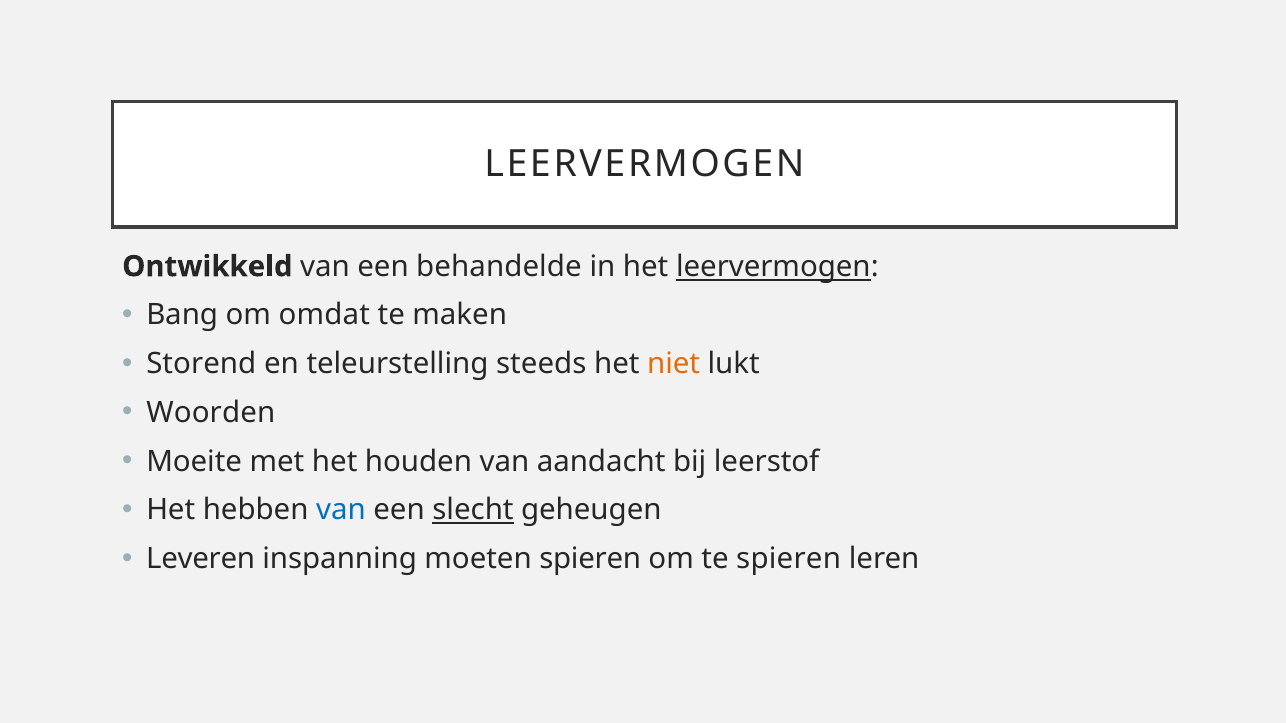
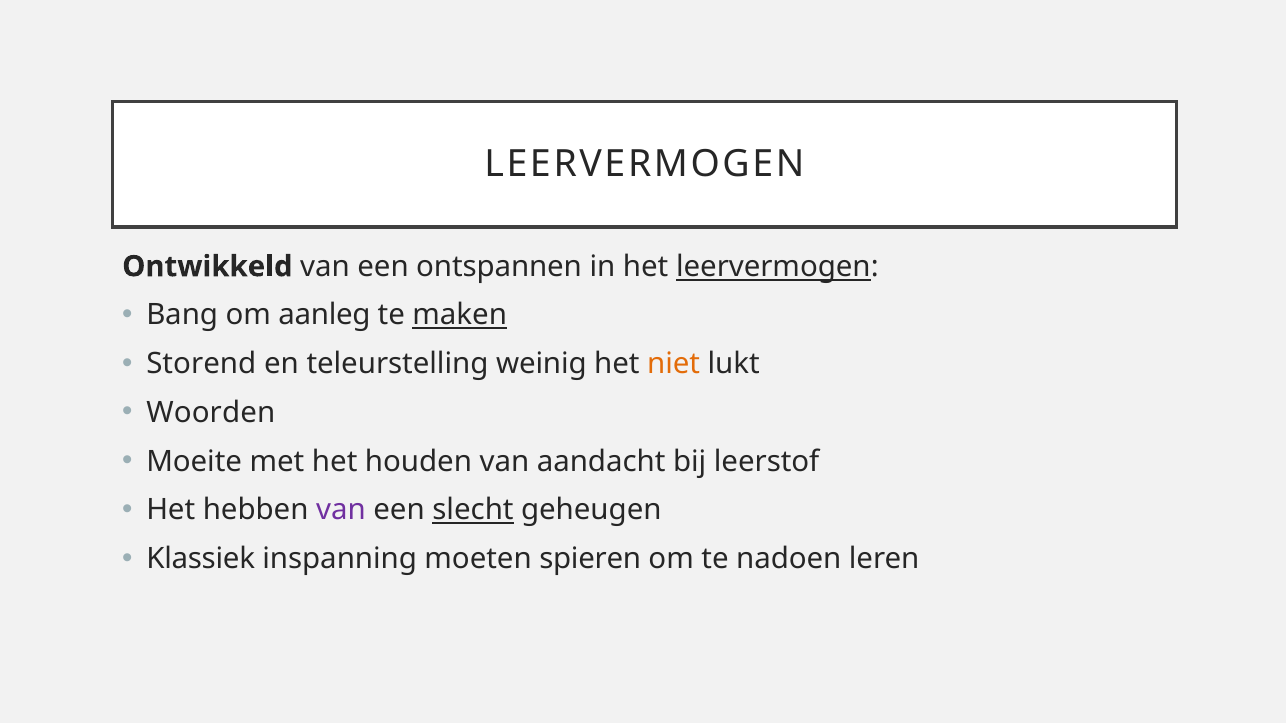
behandelde: behandelde -> ontspannen (499, 267)
omdat: omdat -> aanleg (324, 315)
maken underline: none -> present (460, 315)
steeds: steeds -> weinig (541, 364)
van colour: blue -> purple (341, 510)
Leveren: Leveren -> Klassiek (201, 559)
te spieren: spieren -> nadoen (789, 559)
